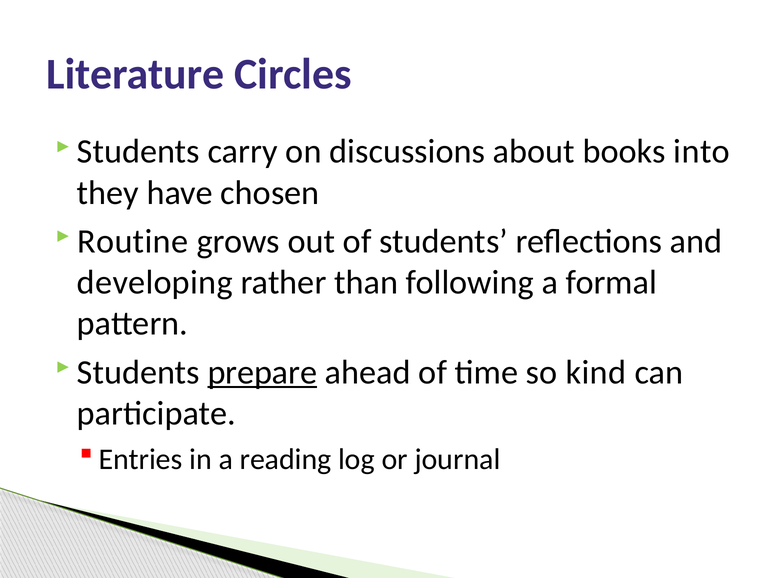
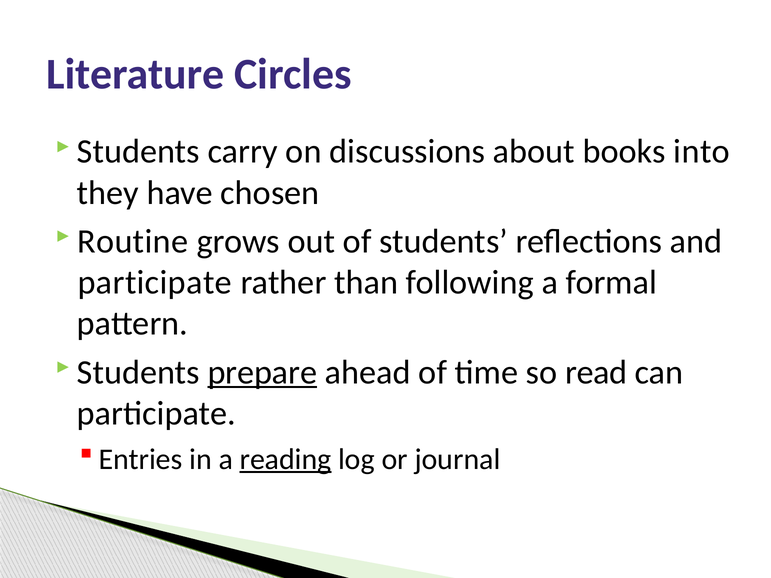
developing: developing -> participate (155, 283)
kind: kind -> read (596, 372)
reading underline: none -> present (286, 459)
